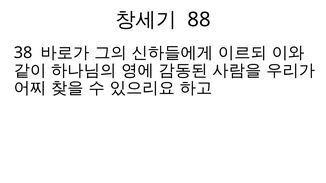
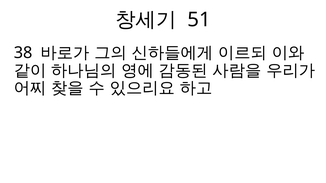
88: 88 -> 51 (199, 20)
